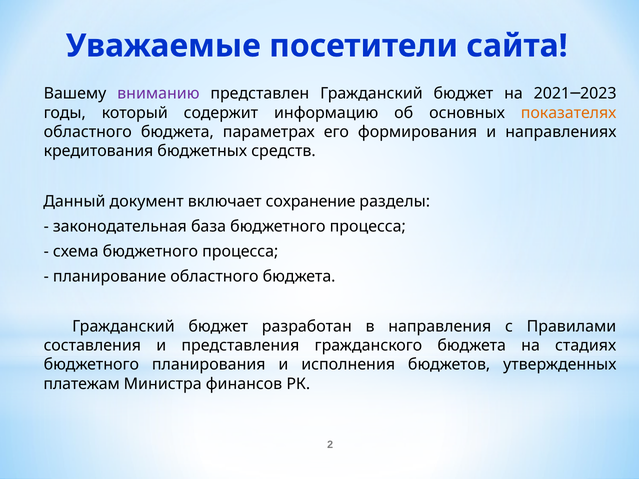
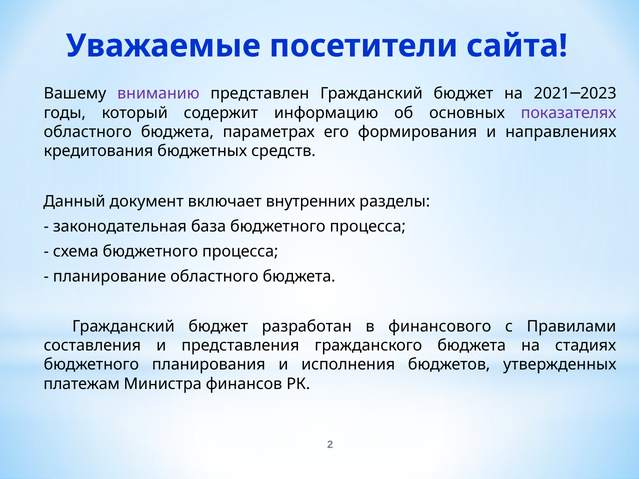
показателях colour: orange -> purple (569, 113)
сохранение: сохранение -> внутренних (311, 201)
направления: направления -> финансового (440, 327)
